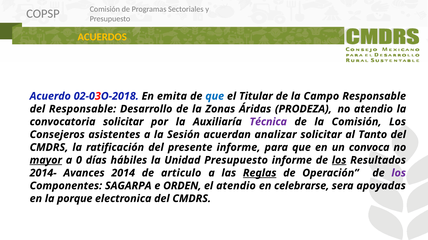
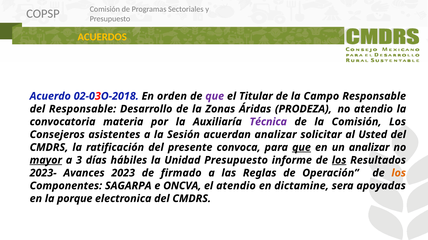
emita: emita -> orden (172, 96)
que colour: blue -> purple (215, 96)
convocatoria solicitar: solicitar -> materia (123, 122)
Tanto: Tanto -> Usted (373, 135)
presente informe: informe -> convoca (239, 148)
que underline: none -> present (301, 148)
un convoca: convoca -> analizar (369, 148)
0: 0 -> 3 (79, 161)
2014-: 2014- -> 2023- (43, 173)
2014: 2014 -> 2023 (123, 173)
articulo: articulo -> firmado (181, 173)
Reglas underline: present -> none (260, 173)
los colour: purple -> orange (399, 173)
ORDEN: ORDEN -> ONCVA (182, 186)
celebrarse: celebrarse -> dictamine (302, 186)
